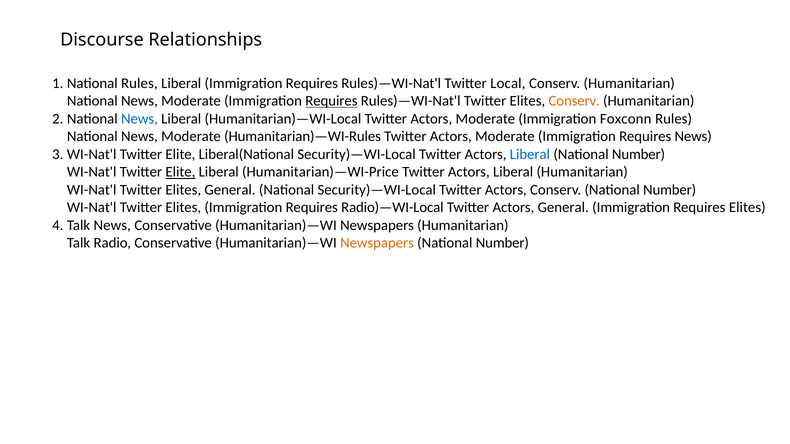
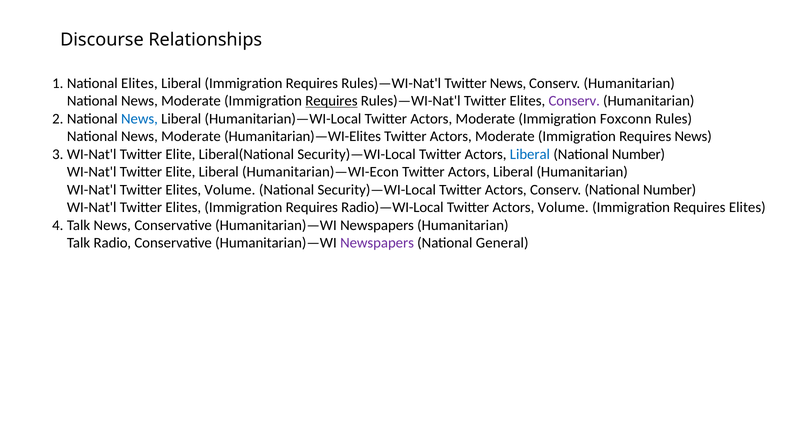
Rules: Rules -> Elites (139, 83)
Twitter Local: Local -> News (508, 83)
Conserv colour: orange -> purple (574, 101)
Humanitarian)—WI-Rules: Humanitarian)—WI-Rules -> Humanitarian)—WI-Elites (303, 137)
Elite underline: present -> none (180, 172)
Humanitarian)—WI-Price: Humanitarian)—WI-Price -> Humanitarian)—WI-Econ (320, 172)
Elites General: General -> Volume (230, 190)
Actors General: General -> Volume (563, 208)
Newspapers colour: orange -> purple (377, 243)
Number: Number -> General (502, 243)
